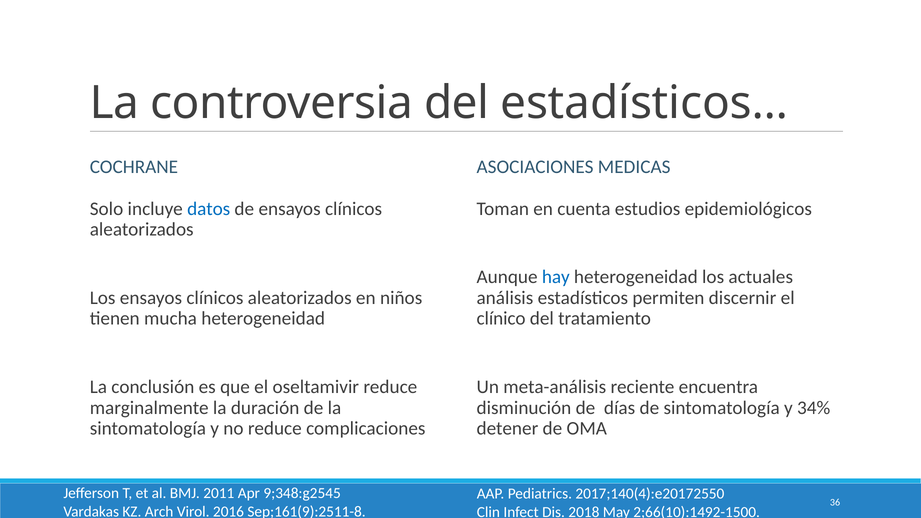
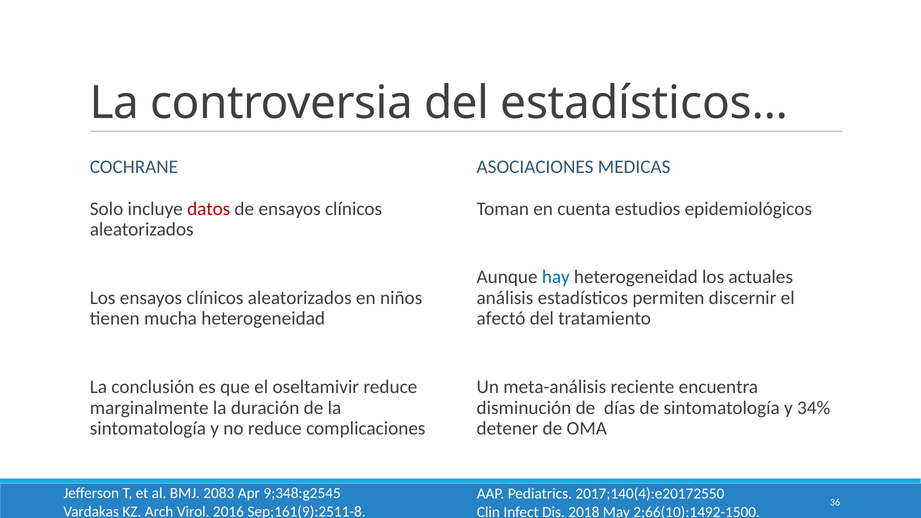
datos colour: blue -> red (209, 209)
clínico: clínico -> afectó (501, 319)
2011: 2011 -> 2083 (219, 493)
